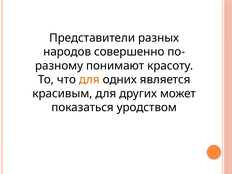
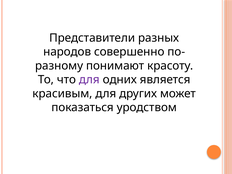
для colour: orange -> purple (89, 80)
